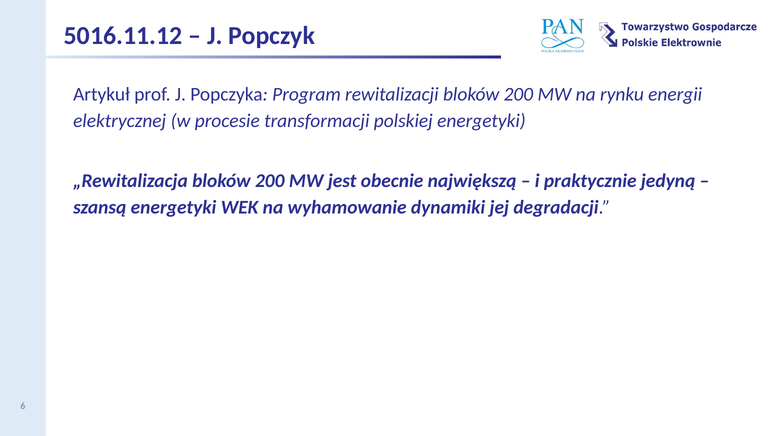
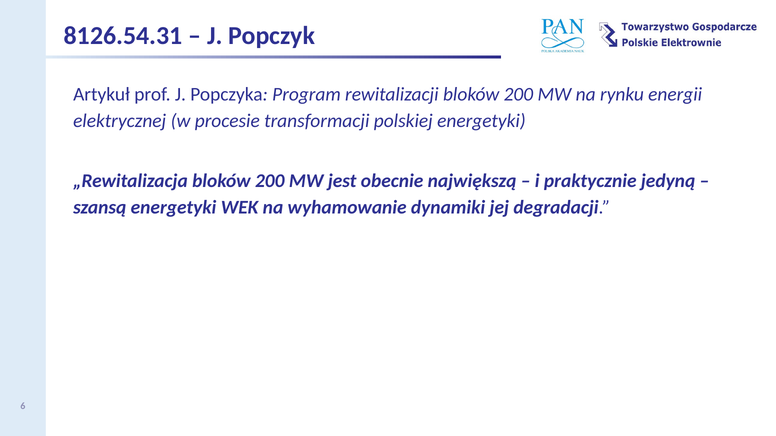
5016.11.12: 5016.11.12 -> 8126.54.31 (123, 36)
